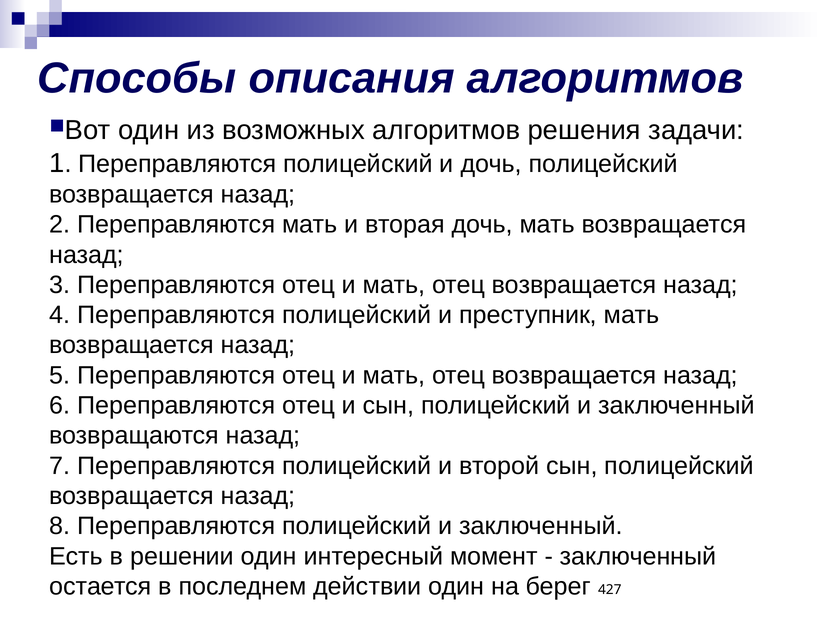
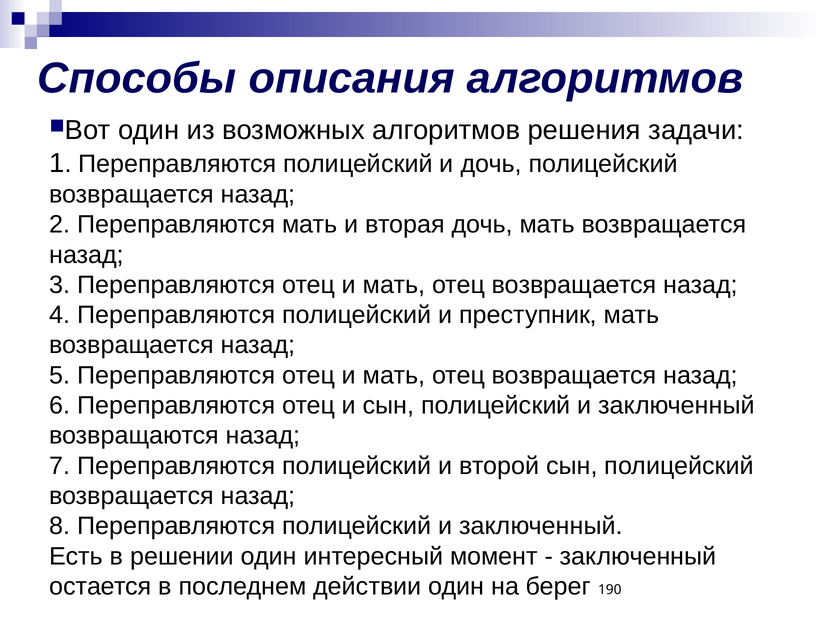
427: 427 -> 190 (610, 590)
